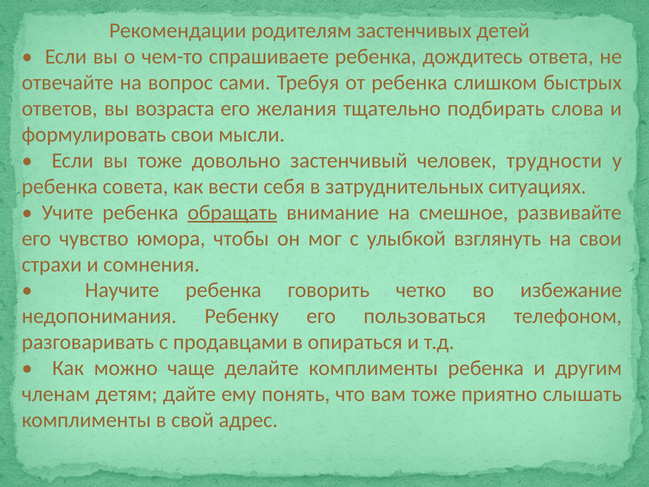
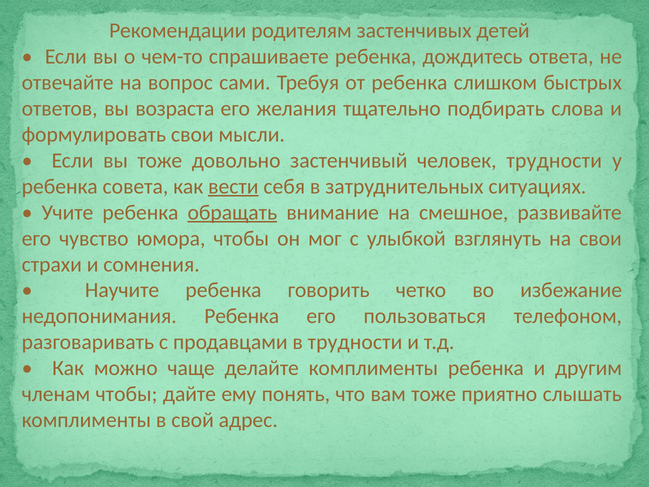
вести underline: none -> present (233, 186)
недопонимания Ребенку: Ребенку -> Ребенка (242, 316)
в опираться: опираться -> трудности (355, 342)
членам детям: детям -> чтобы (126, 394)
